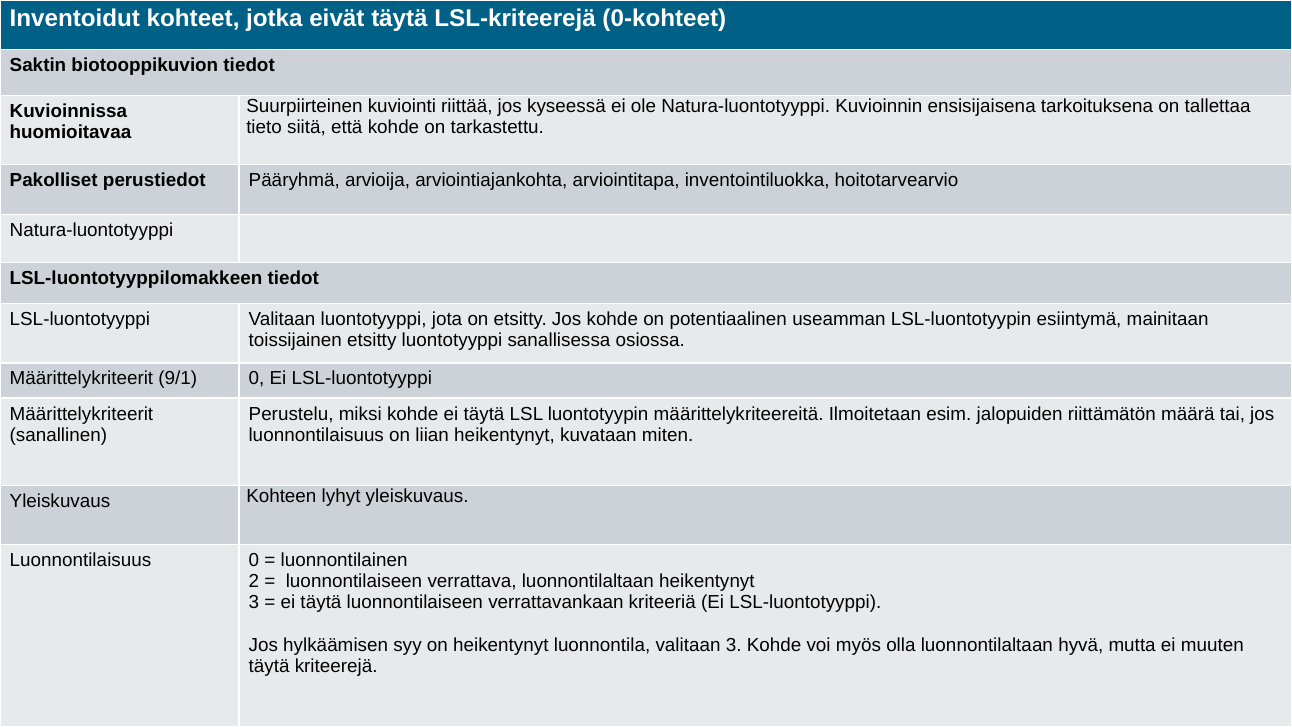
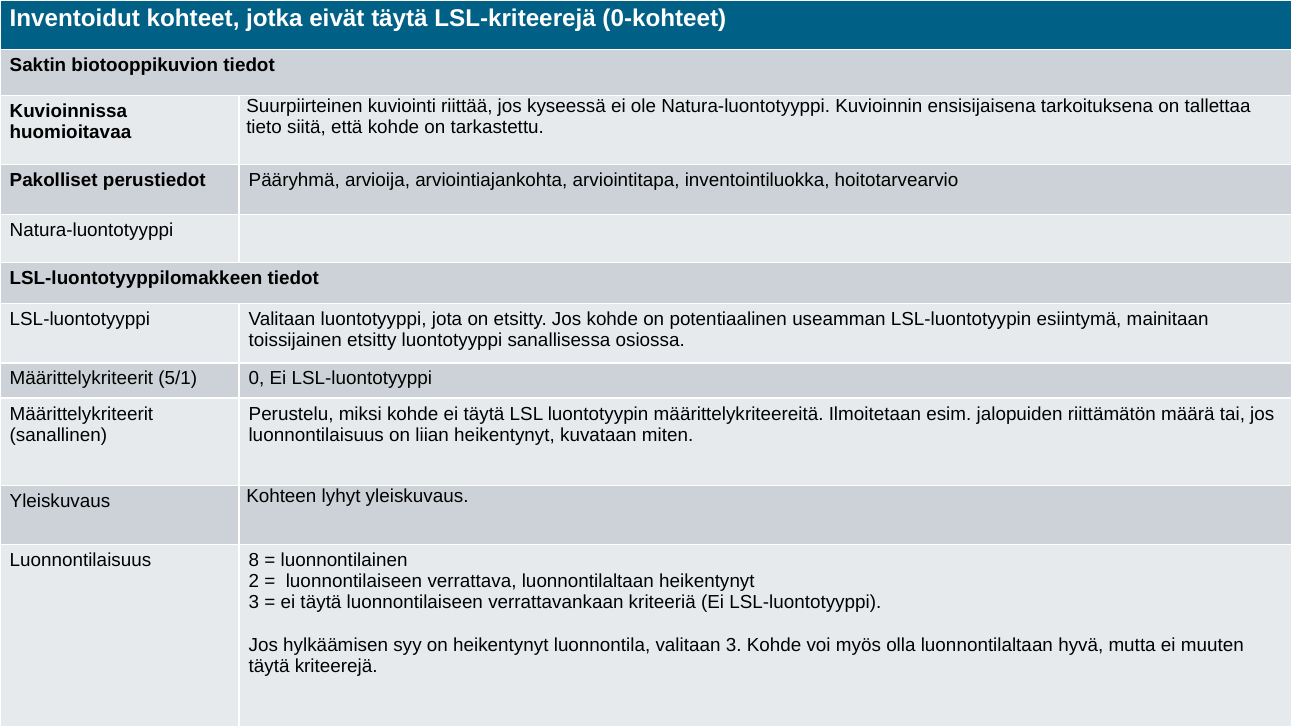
9/1: 9/1 -> 5/1 (178, 379)
Luonnontilaisuus 0: 0 -> 8 (254, 560)
